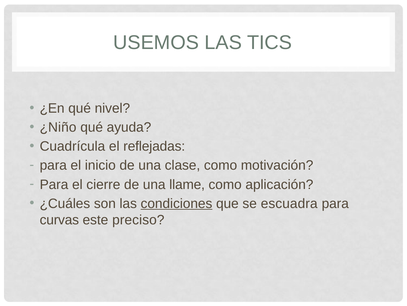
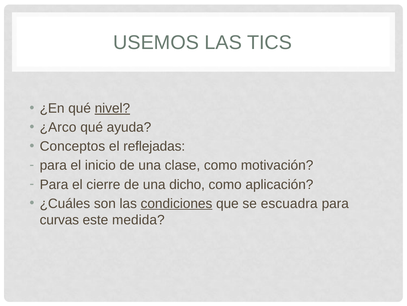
nivel underline: none -> present (112, 108)
¿Niño: ¿Niño -> ¿Arco (58, 127)
Cuadrícula: Cuadrícula -> Conceptos (72, 146)
llame: llame -> dicho (187, 184)
preciso: preciso -> medida (138, 219)
